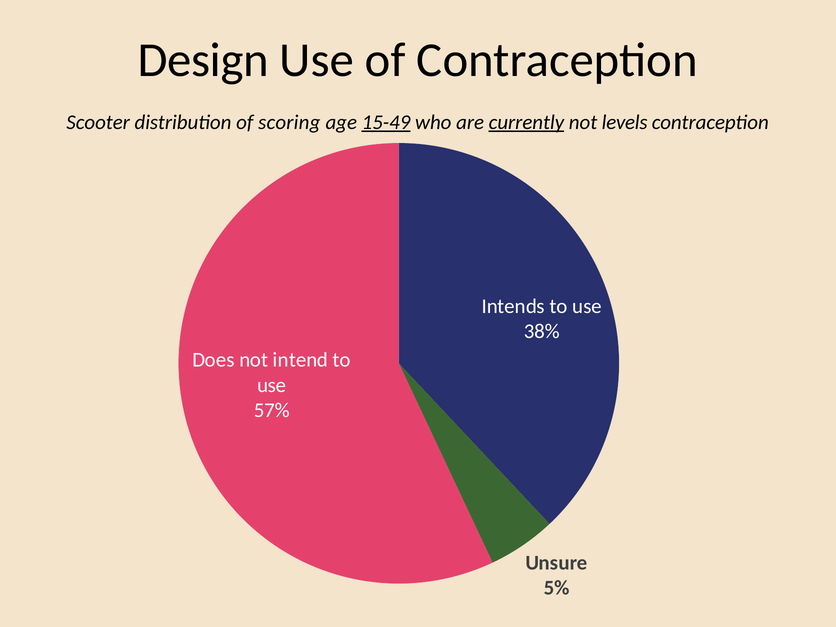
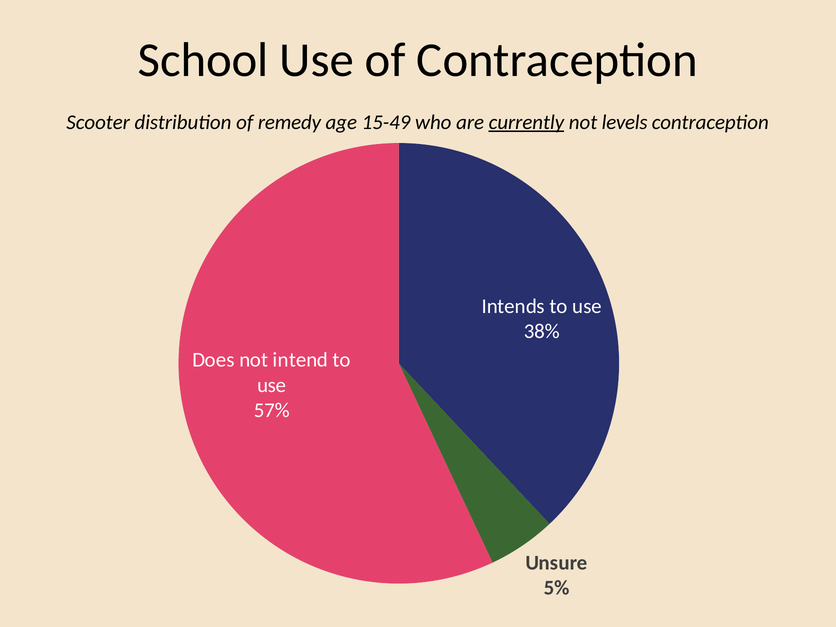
Design: Design -> School (203, 60)
scoring: scoring -> remedy (289, 122)
15-49 underline: present -> none (386, 122)
